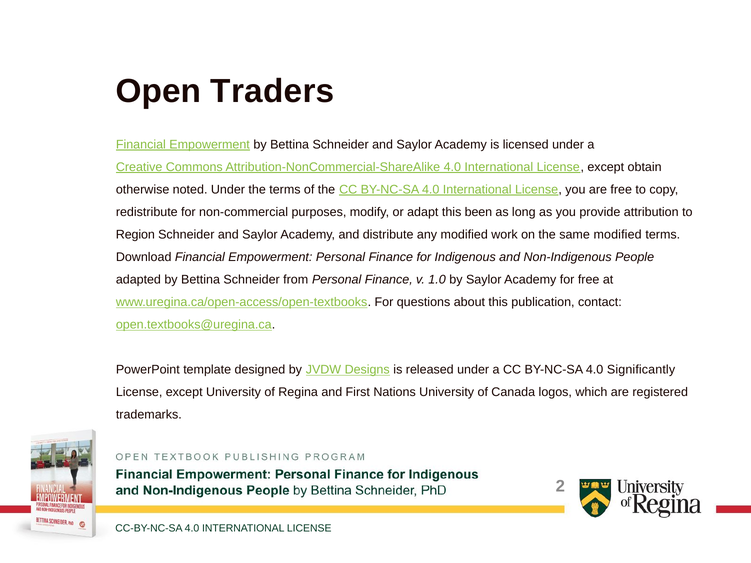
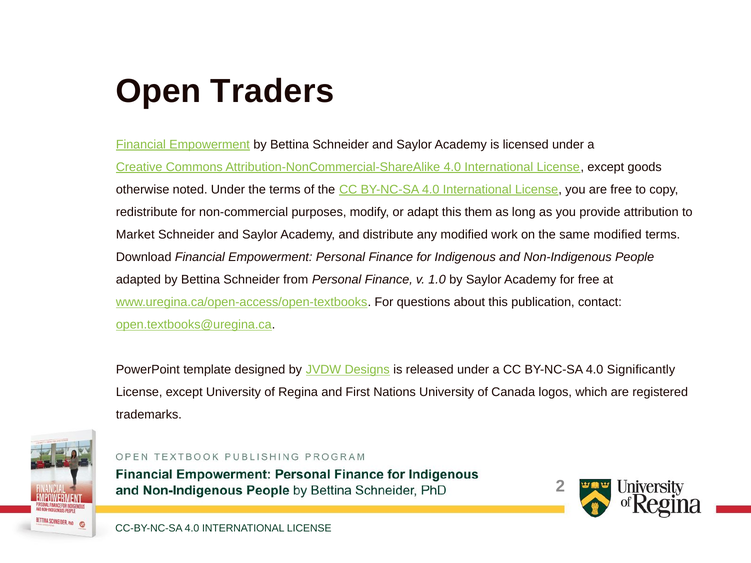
obtain: obtain -> goods (645, 167)
been: been -> them (478, 212)
Region: Region -> Market (135, 235)
